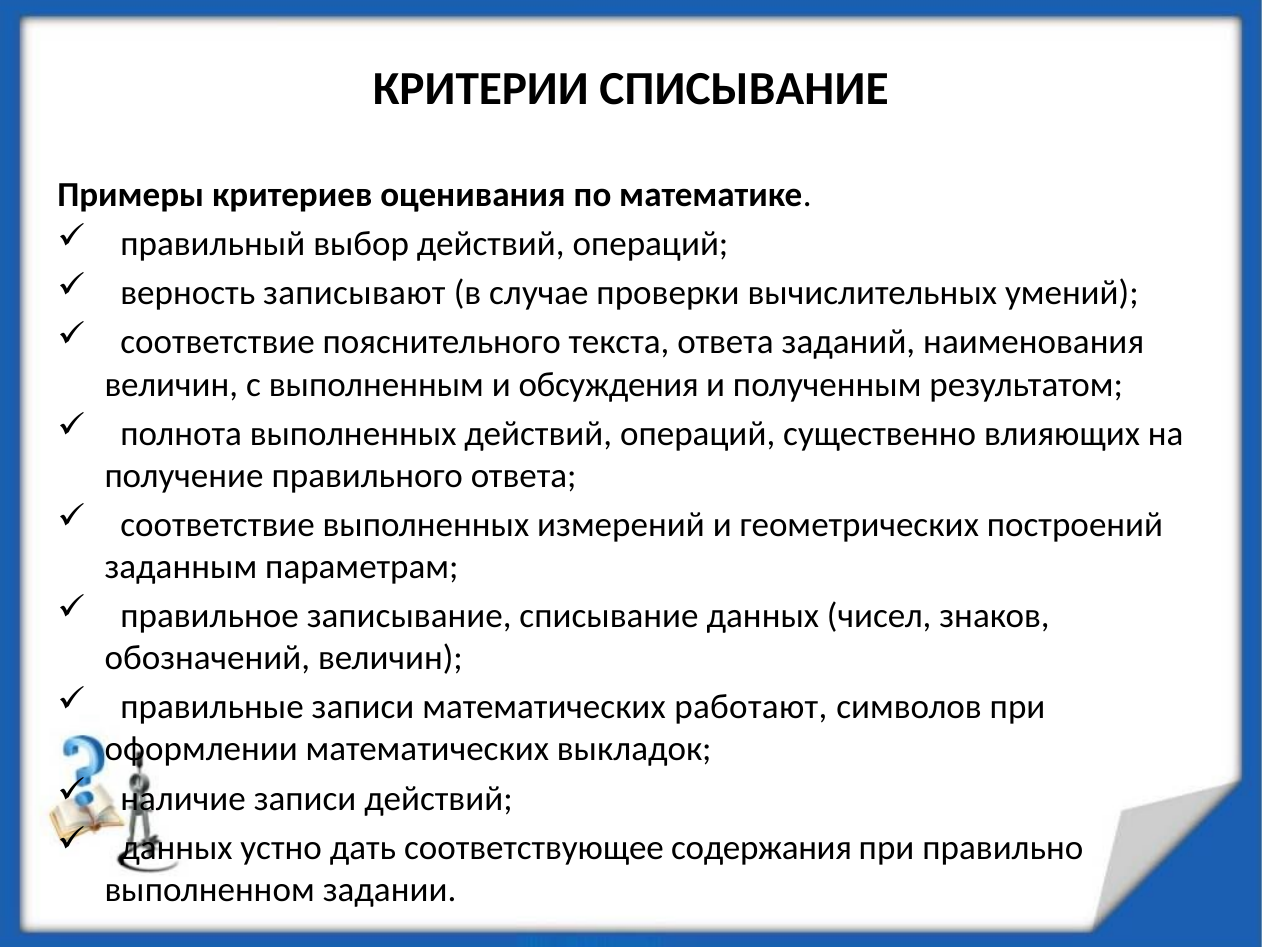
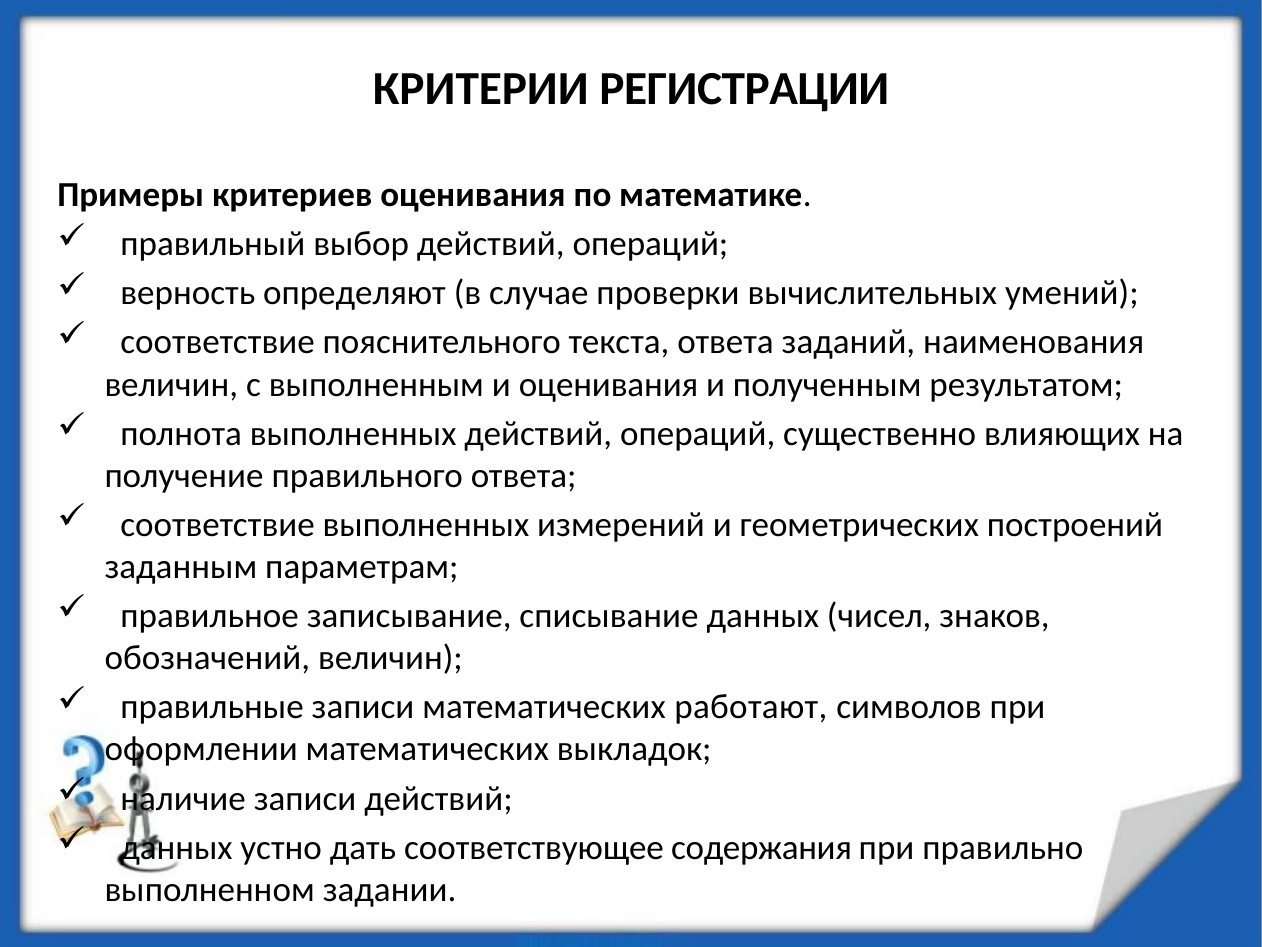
КРИТЕРИИ СПИСЫВАНИЕ: СПИСЫВАНИЕ -> РЕГИСТРАЦИИ (744, 88)
записывают: записывают -> определяют (355, 293)
и обсуждения: обсуждения -> оценивания (609, 384)
